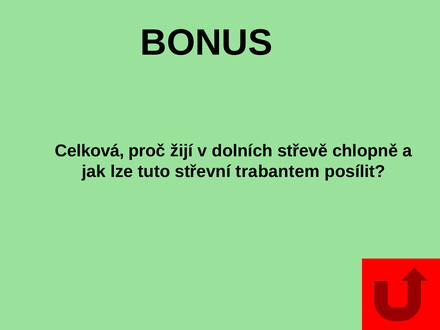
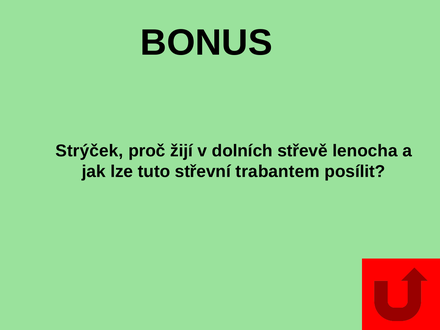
Celková: Celková -> Strýček (89, 151)
chlopně: chlopně -> lenocha (365, 151)
